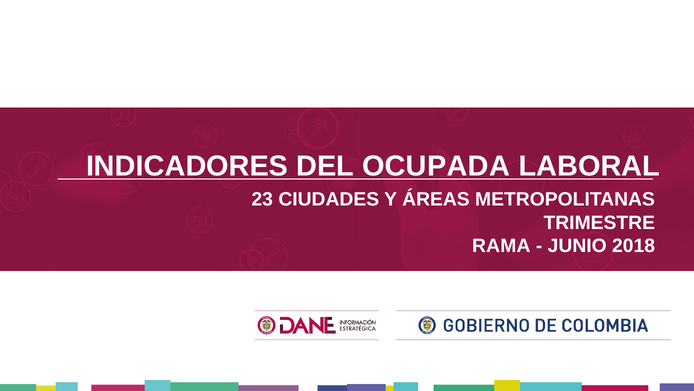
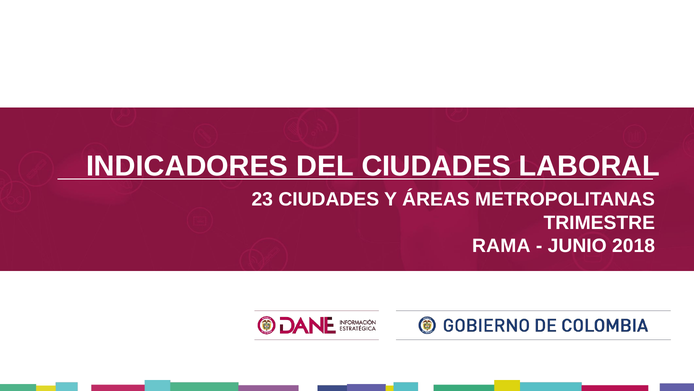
DEL OCUPADA: OCUPADA -> CIUDADES (436, 166)
